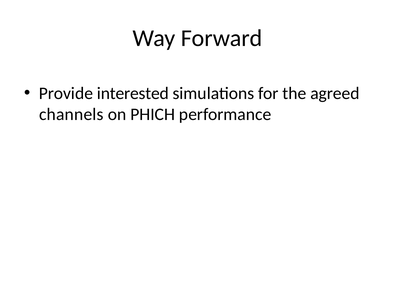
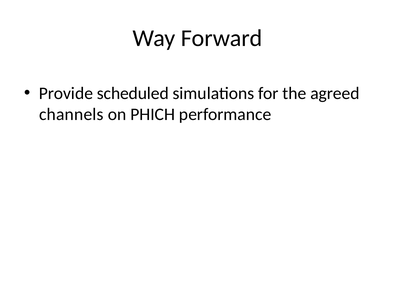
interested: interested -> scheduled (133, 93)
